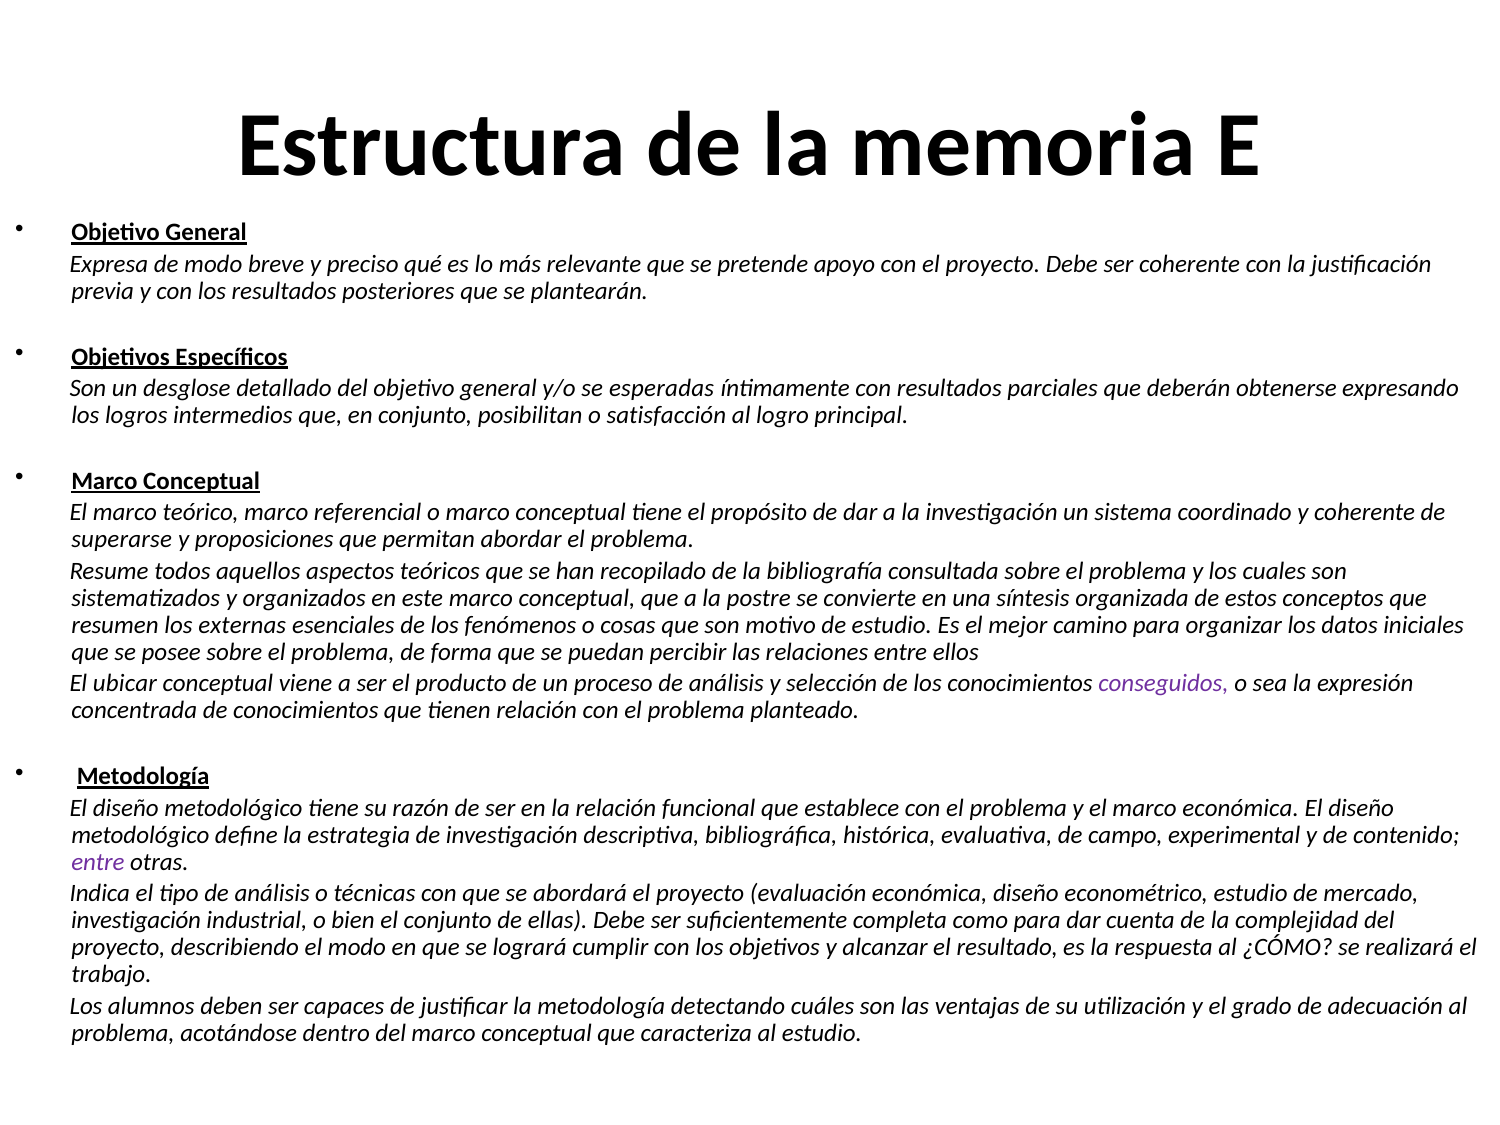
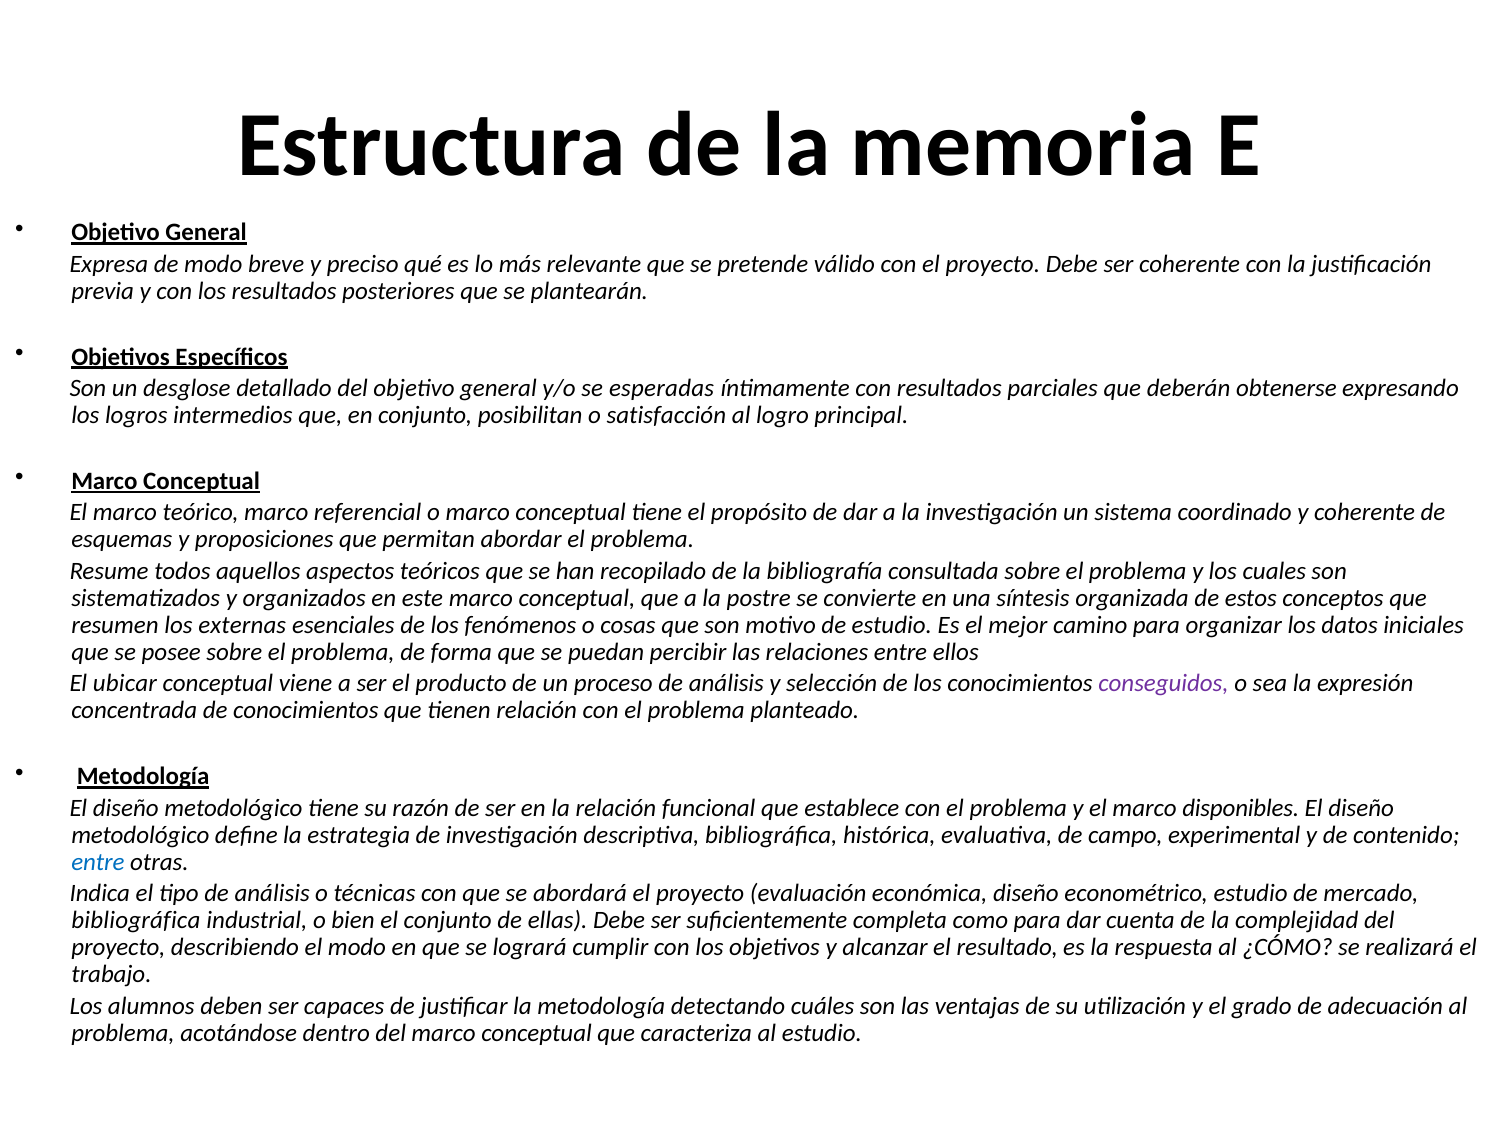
apoyo: apoyo -> válido (844, 264)
superarse: superarse -> esquemas (122, 540)
marco económica: económica -> disponibles (1241, 808)
entre colour: purple -> blue (98, 862)
investigación: investigación -> bibliográfica (136, 920)
